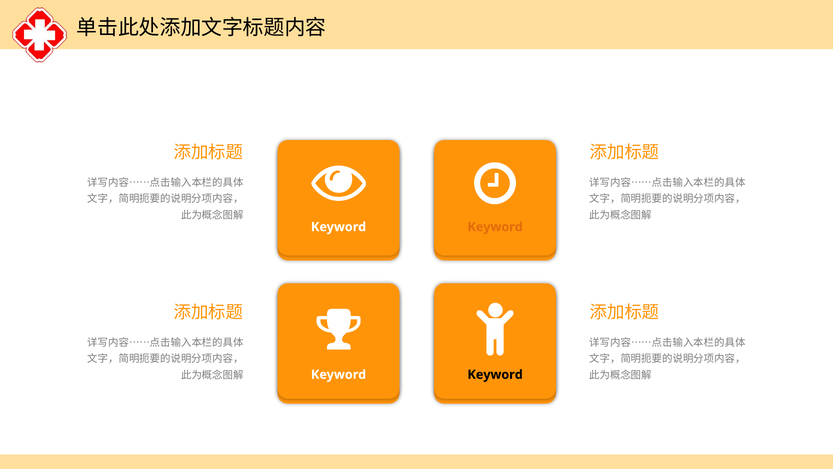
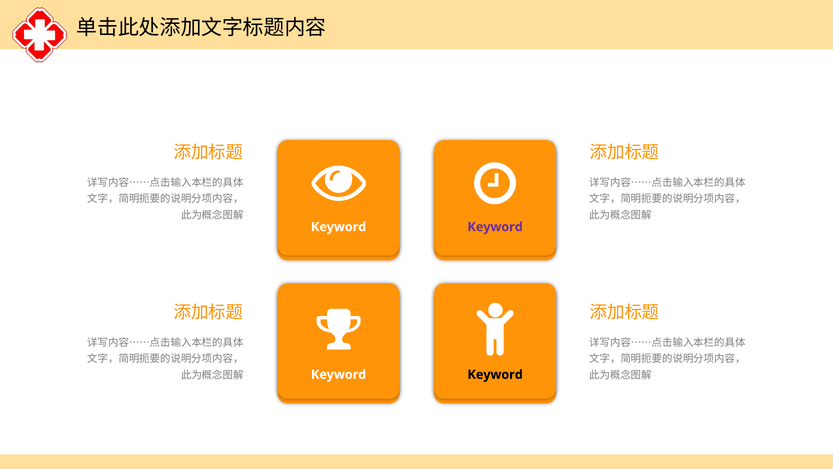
Keyword colour: orange -> purple (495, 227)
